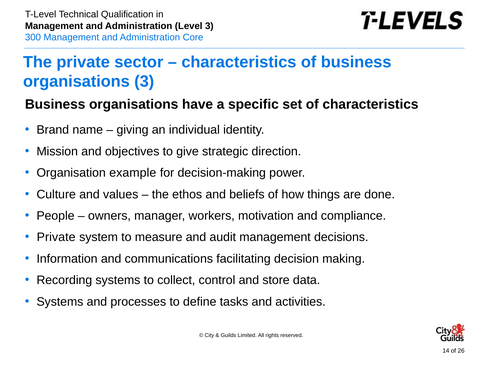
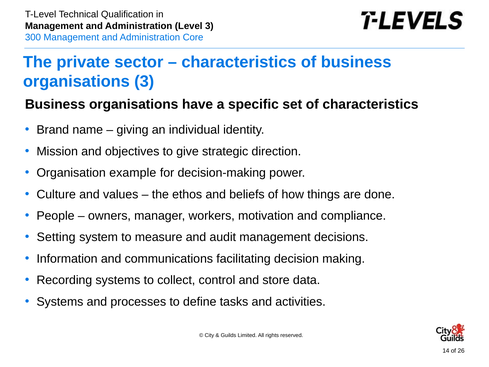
Private: Private -> Setting (56, 237)
